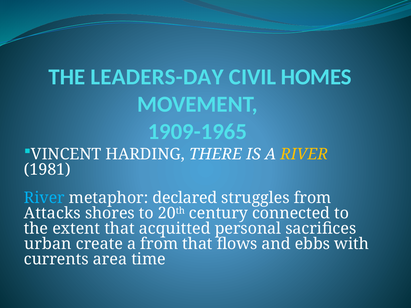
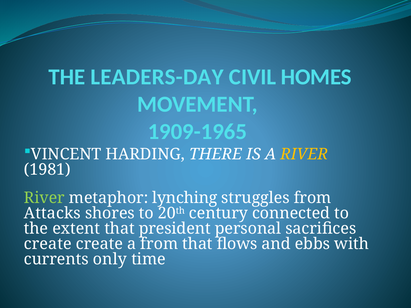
River colour: light blue -> light green (44, 198)
declared: declared -> lynching (185, 198)
acquitted: acquitted -> president (175, 229)
urban: urban -> create (48, 244)
area: area -> only (110, 259)
